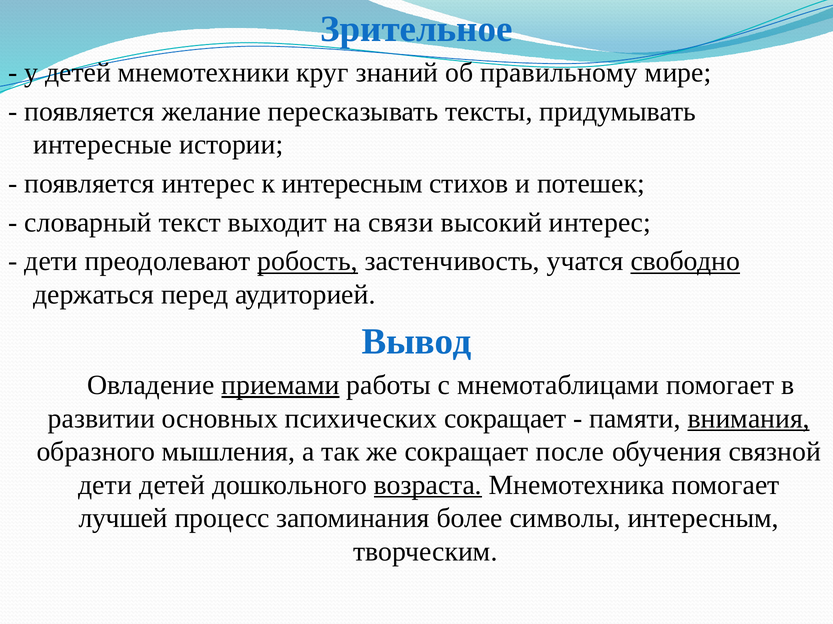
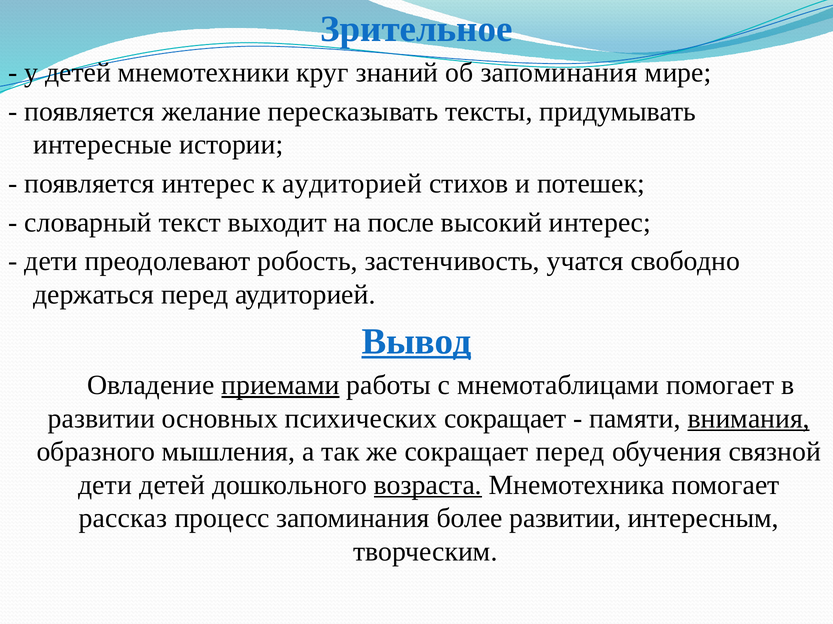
об правильному: правильному -> запоминания (559, 73)
к интересным: интересным -> аудиторией (352, 184)
связи: связи -> после (401, 223)
робость underline: present -> none (308, 262)
свободно underline: present -> none (685, 262)
Вывод underline: none -> present (417, 342)
сокращает после: после -> перед (570, 452)
лучшей: лучшей -> рассказ (123, 519)
более символы: символы -> развитии (565, 519)
